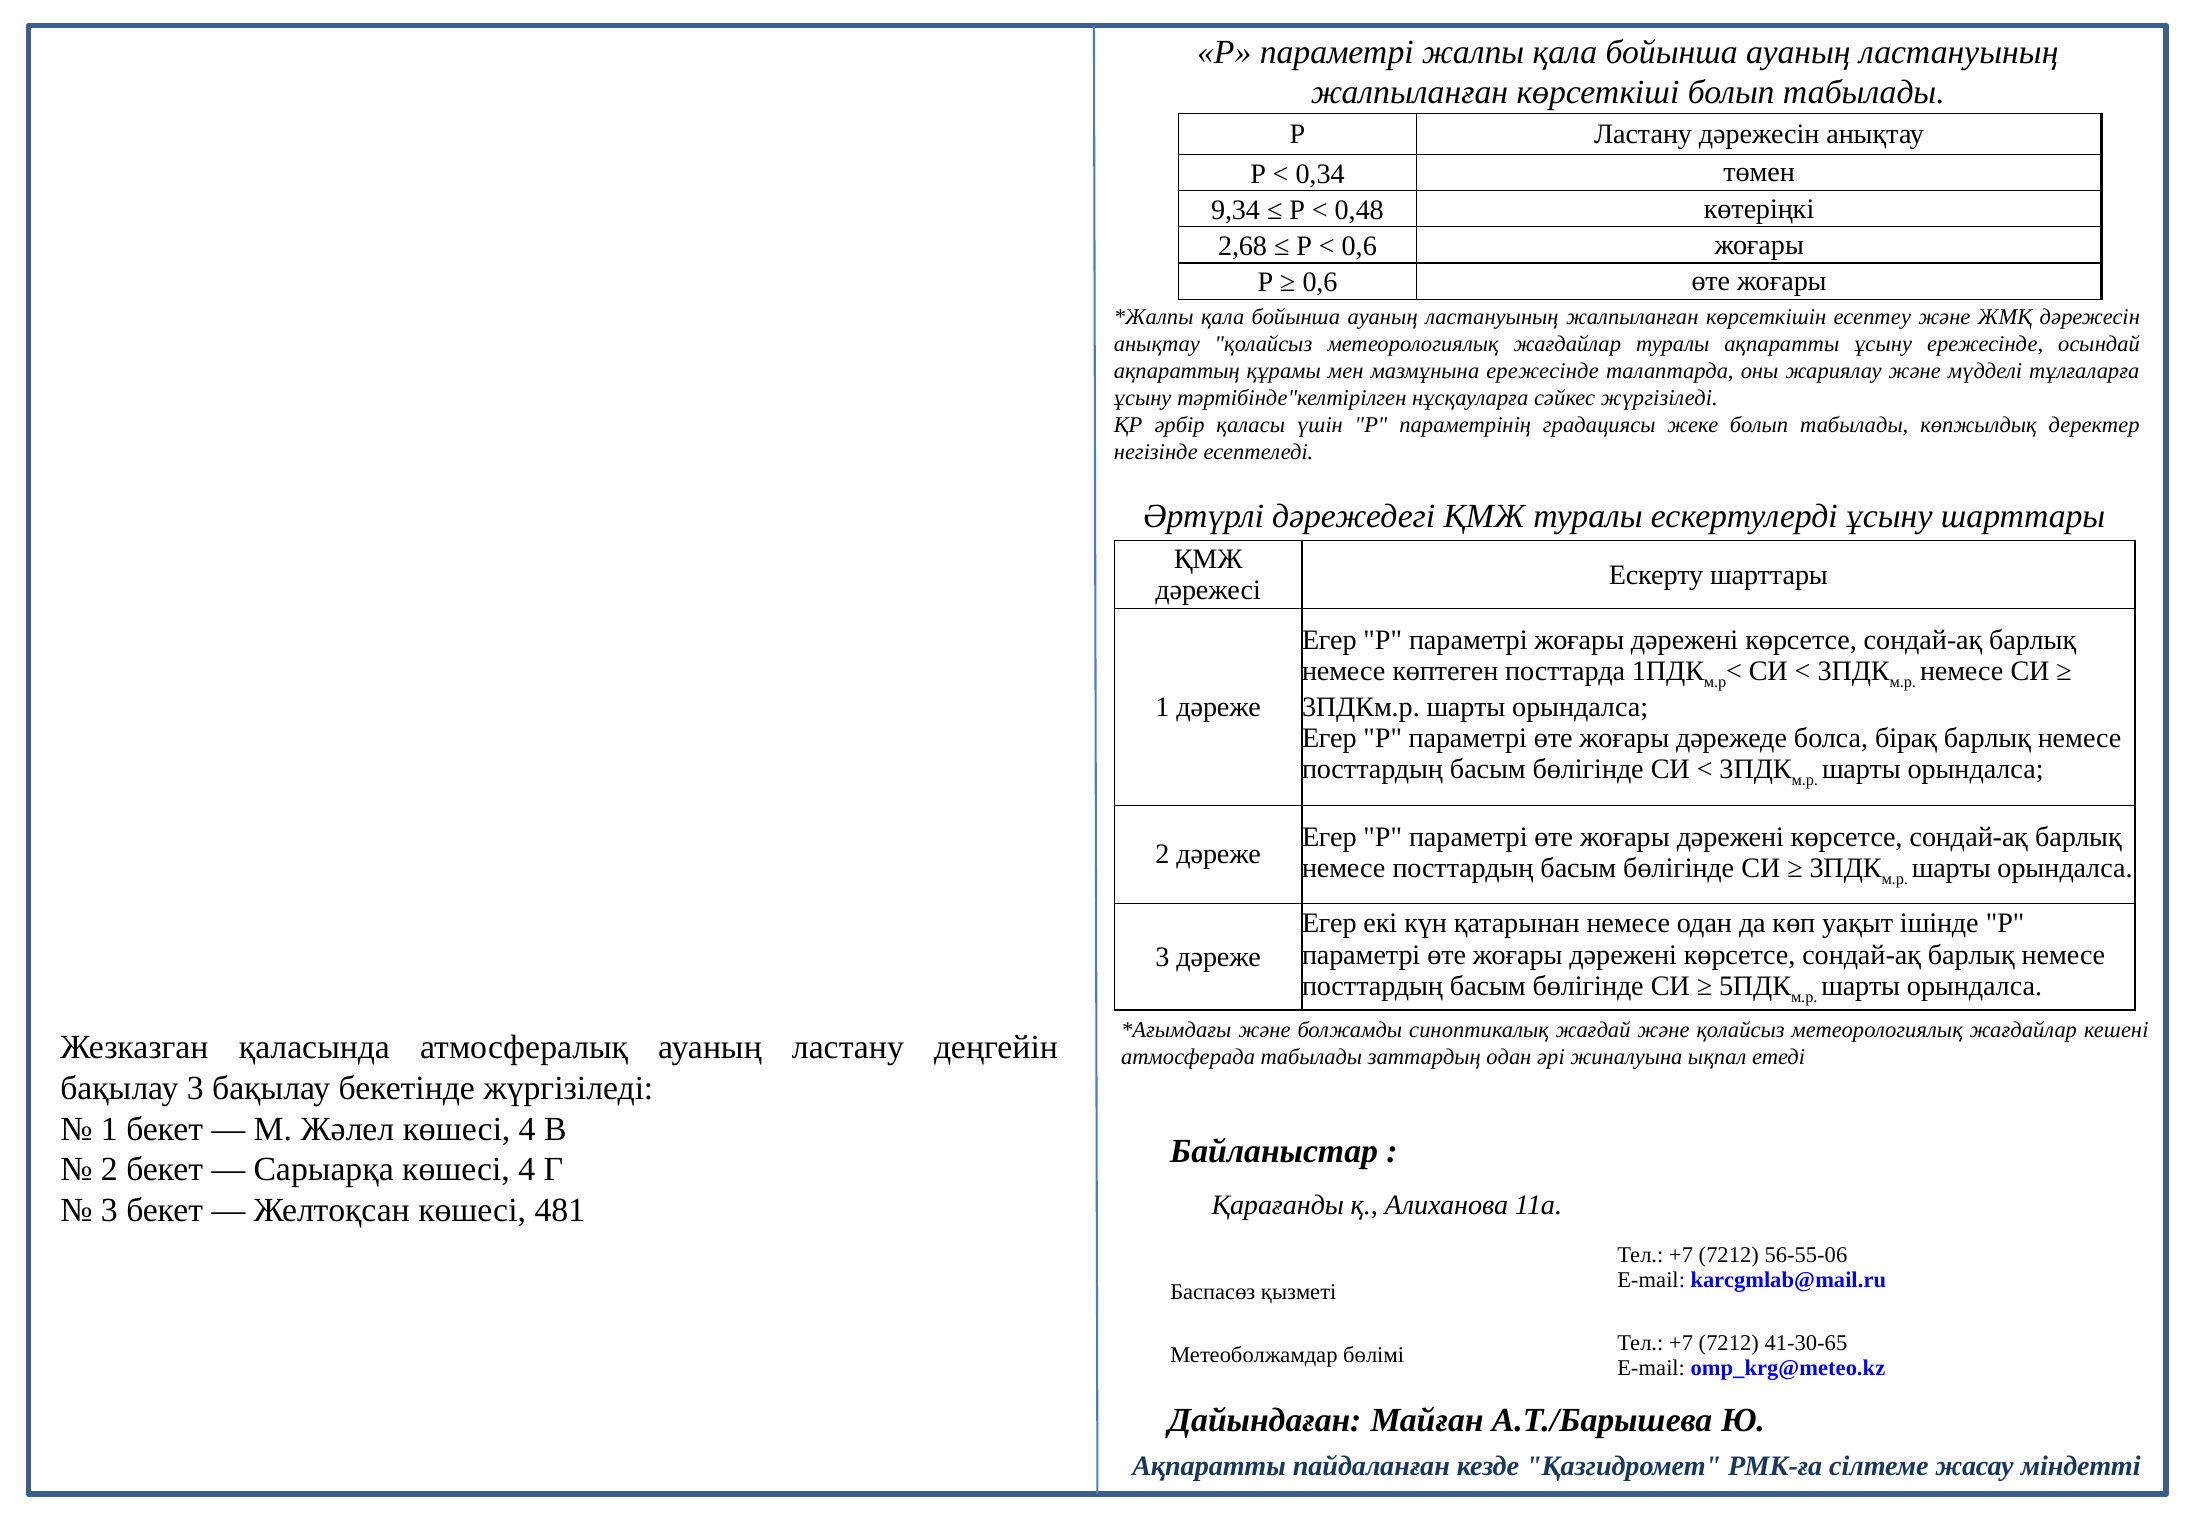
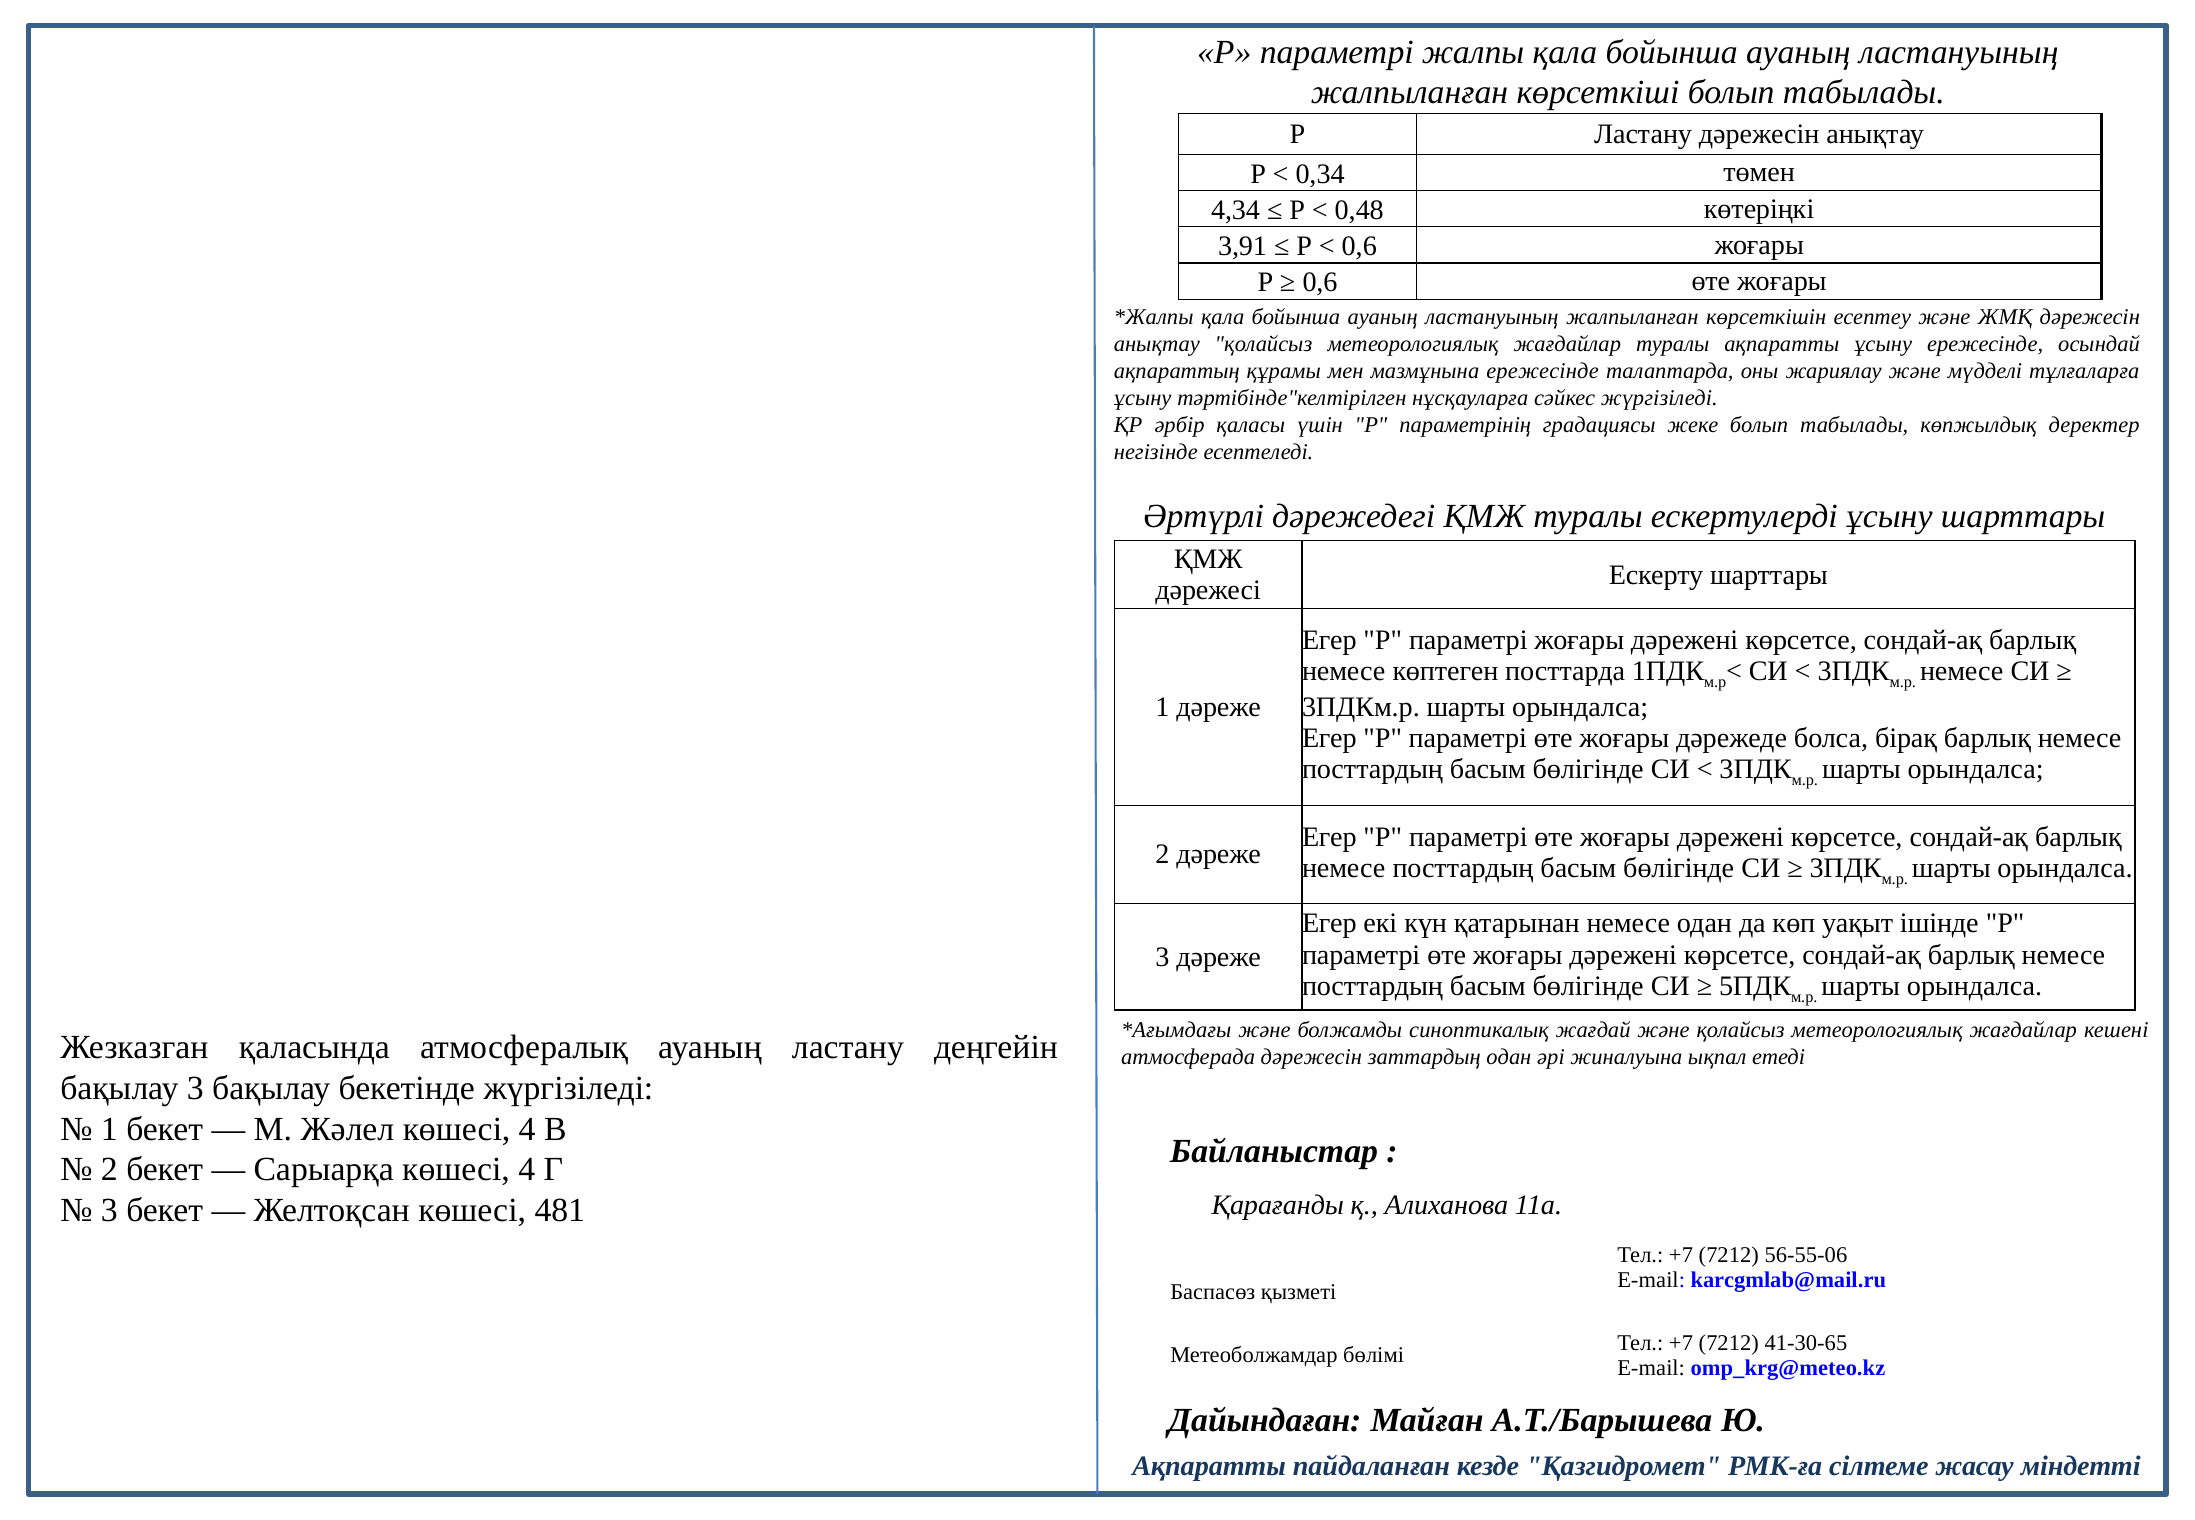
9,34: 9,34 -> 4,34 (1236, 210)
2,68: 2,68 -> 3,91 (1243, 246)
атмосферада табылады: табылады -> дәрежесін (1311, 1056)
